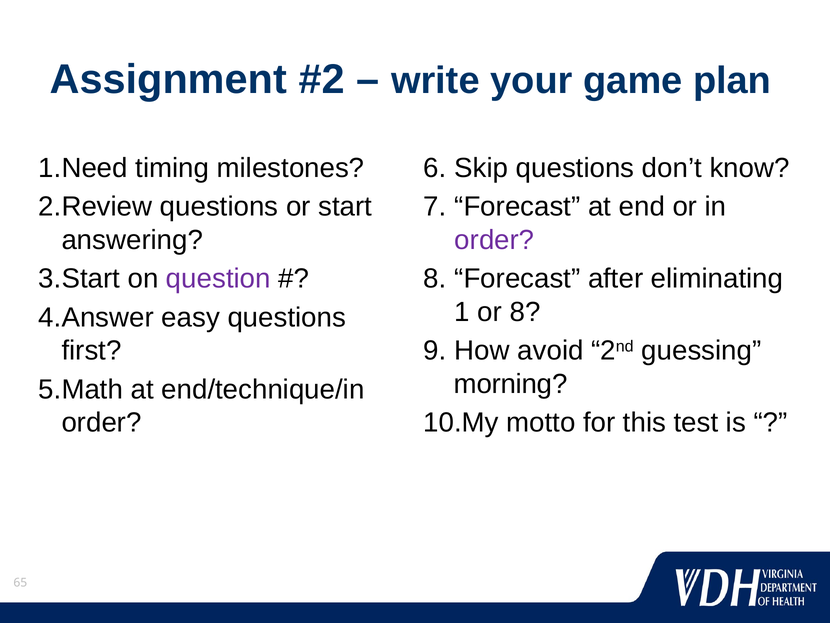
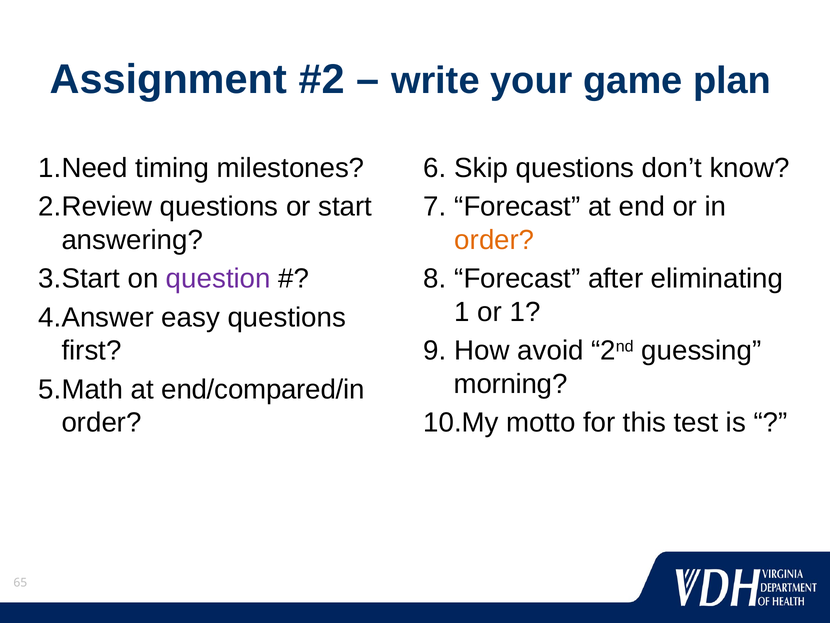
order colour: purple -> orange (494, 240)
or 8: 8 -> 1 (525, 312)
end/technique/in: end/technique/in -> end/compared/in (263, 389)
